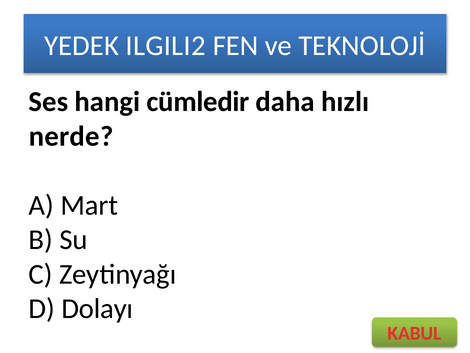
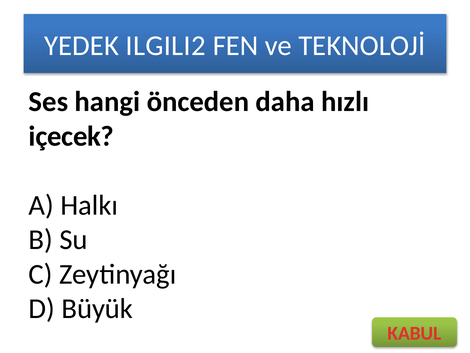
cümledir: cümledir -> önceden (198, 102)
nerde: nerde -> içecek (71, 136)
Mart: Mart -> Halkı (89, 205)
Dolayı: Dolayı -> Büyük (97, 308)
